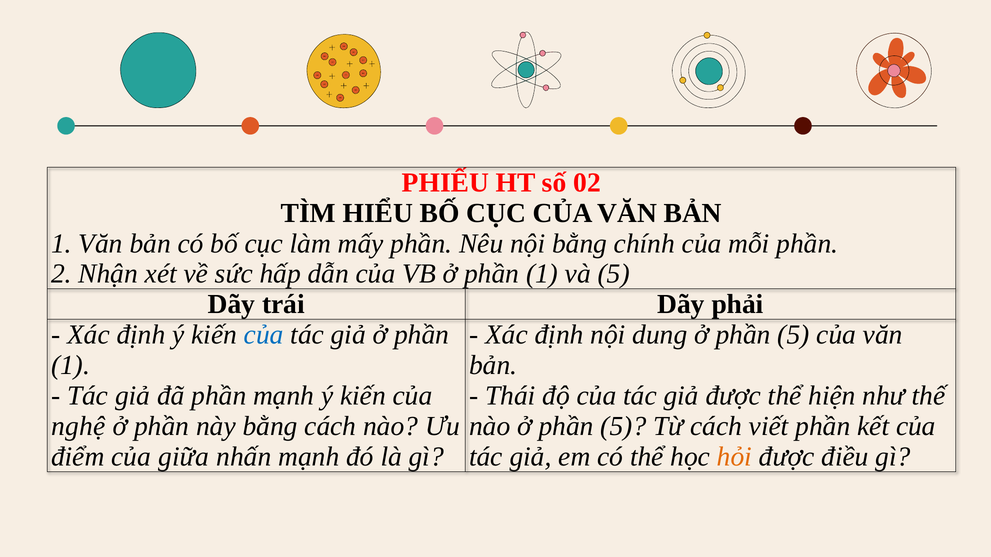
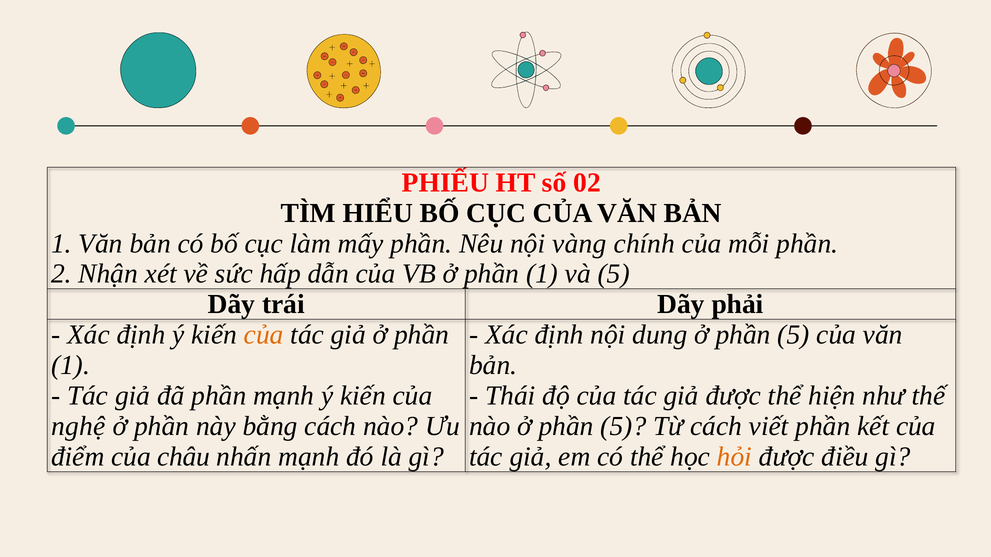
nội bằng: bằng -> vàng (579, 244)
của colour: blue -> orange (264, 335)
giữa: giữa -> châu (184, 457)
